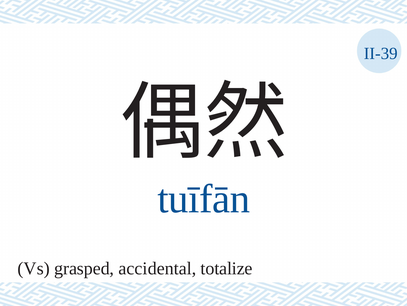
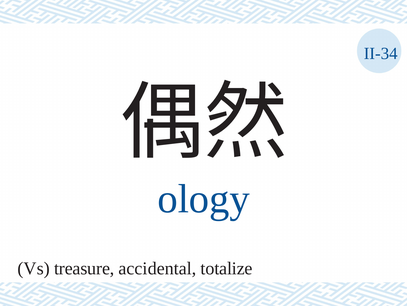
II-39: II-39 -> II-34 (381, 53)
tuīfān: tuīfān -> ology (204, 199)
grasped: grasped -> treasure (84, 268)
